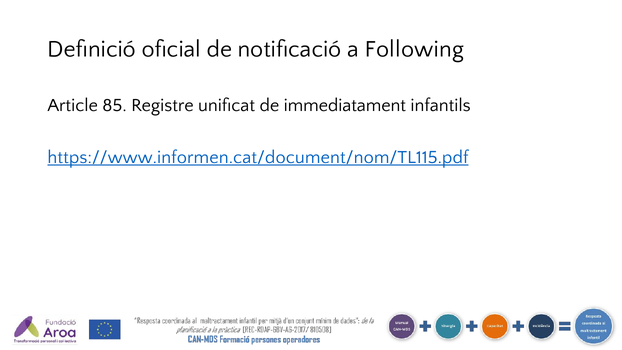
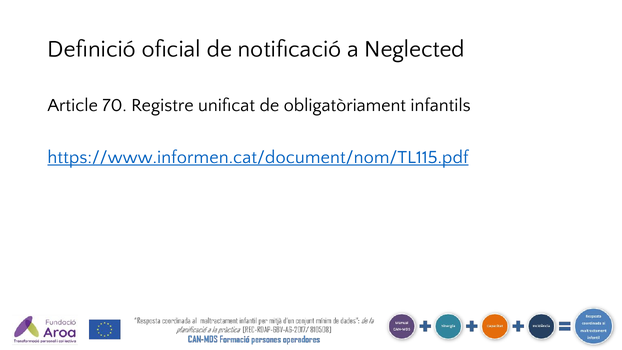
Following: Following -> Neglected (415, 49)
85: 85 -> 70 (115, 105)
immediatament: immediatament -> obligatòriament (345, 105)
